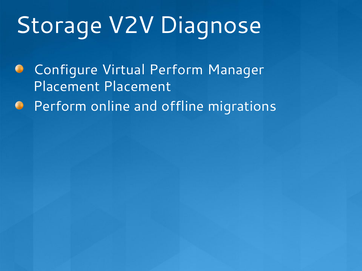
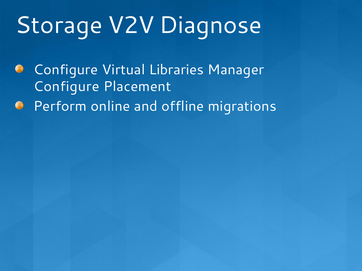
Virtual Perform: Perform -> Libraries (176, 70)
Placement: Placement -> Configure (66, 87)
